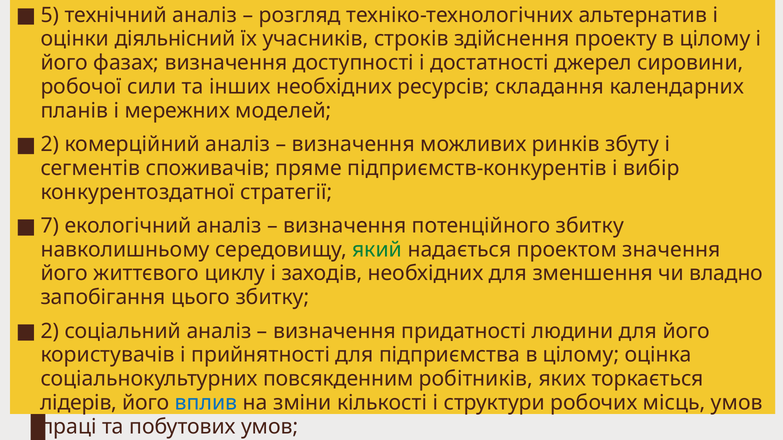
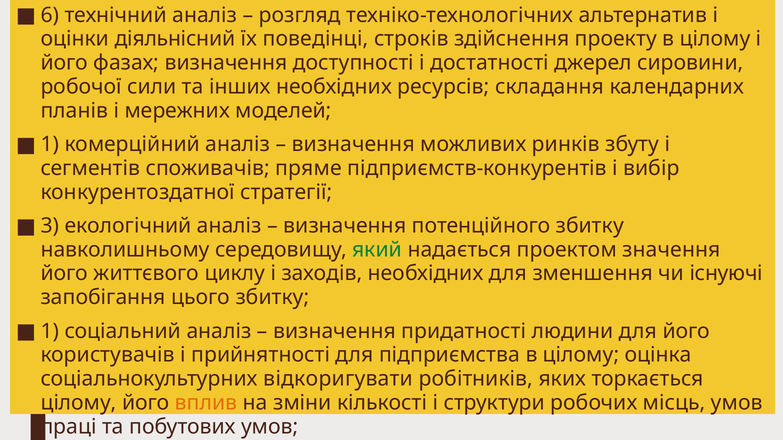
5: 5 -> 6 (50, 15)
учасників: учасників -> поведінці (315, 39)
2: 2 -> 1 (50, 144)
7: 7 -> 3 (50, 226)
владно: владно -> існуючі (726, 274)
2: 2 -> 1 (50, 331)
повсякденним: повсякденним -> відкоригувати (338, 379)
лідерів: лідерів -> цілому (79, 403)
вплив colour: blue -> orange (206, 403)
